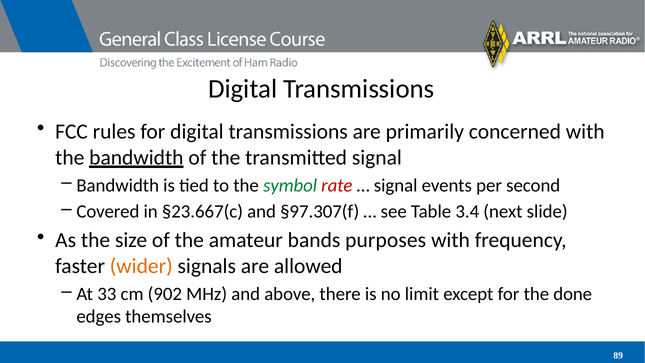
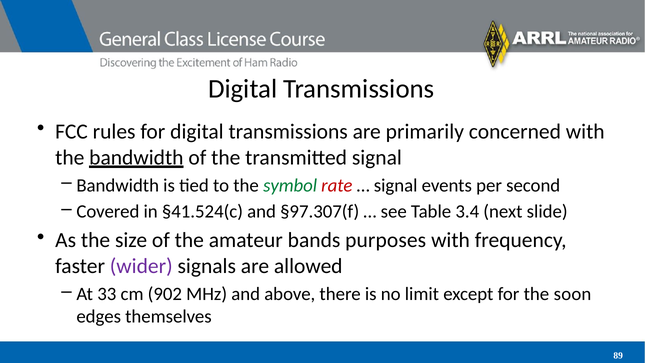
§23.667(c: §23.667(c -> §41.524(c (202, 212)
wider colour: orange -> purple (141, 266)
done: done -> soon (573, 294)
